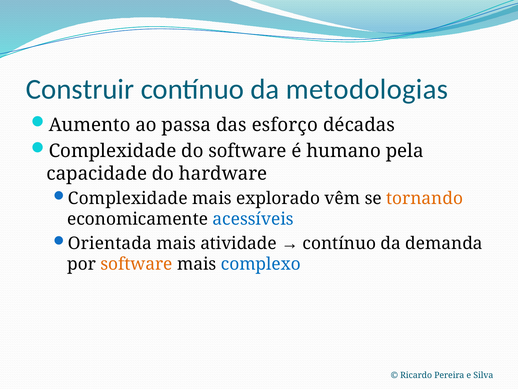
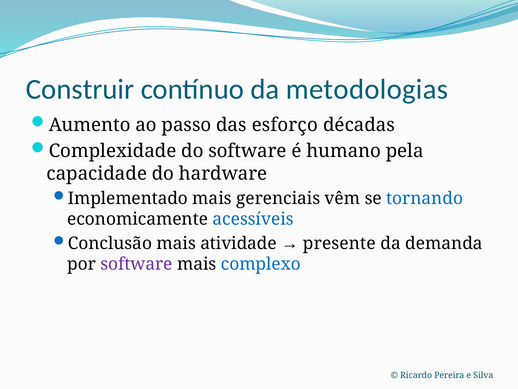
passa: passa -> passo (186, 125)
Complexidade: Complexidade -> Implementado (128, 198)
explorado: explorado -> gerenciais (278, 198)
tornando colour: orange -> blue (425, 198)
Orientada: Orientada -> Conclusão (110, 243)
contínuo: contínuo -> presente (339, 243)
software colour: orange -> purple (136, 264)
